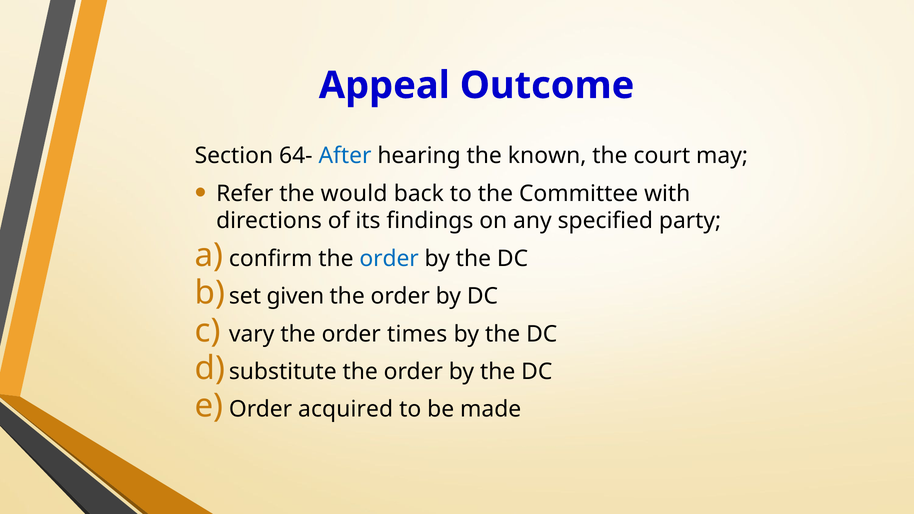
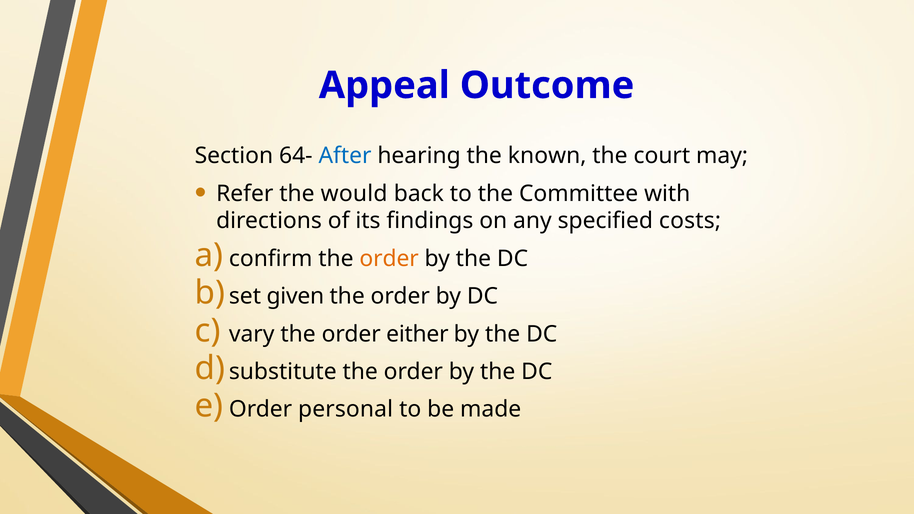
party: party -> costs (690, 221)
order colour: blue -> orange (389, 259)
times: times -> either (417, 334)
acquired: acquired -> personal (346, 409)
